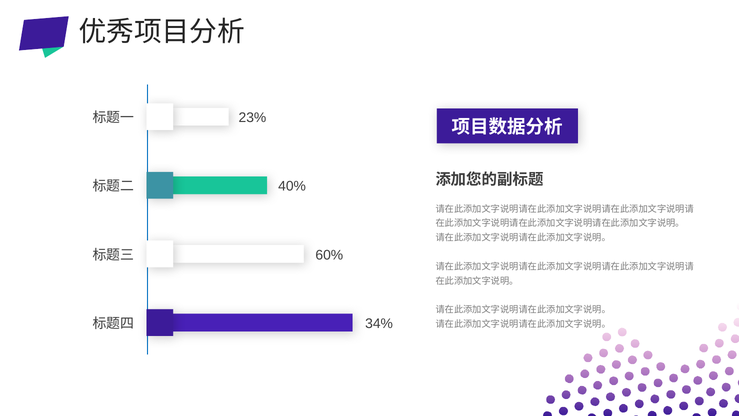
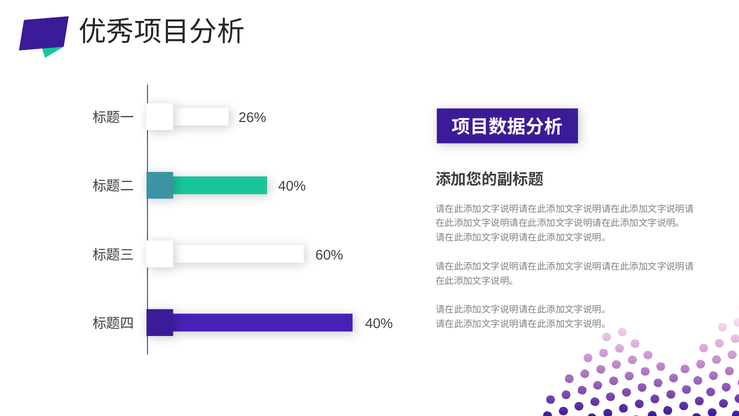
23%: 23% -> 26% (252, 118)
34%: 34% -> 40% (379, 323)
